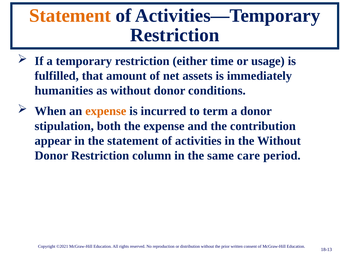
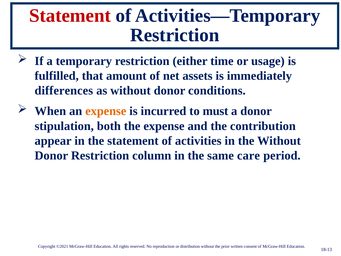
Statement colour: orange -> red (70, 16)
humanities: humanities -> differences (64, 91)
term: term -> must (215, 111)
